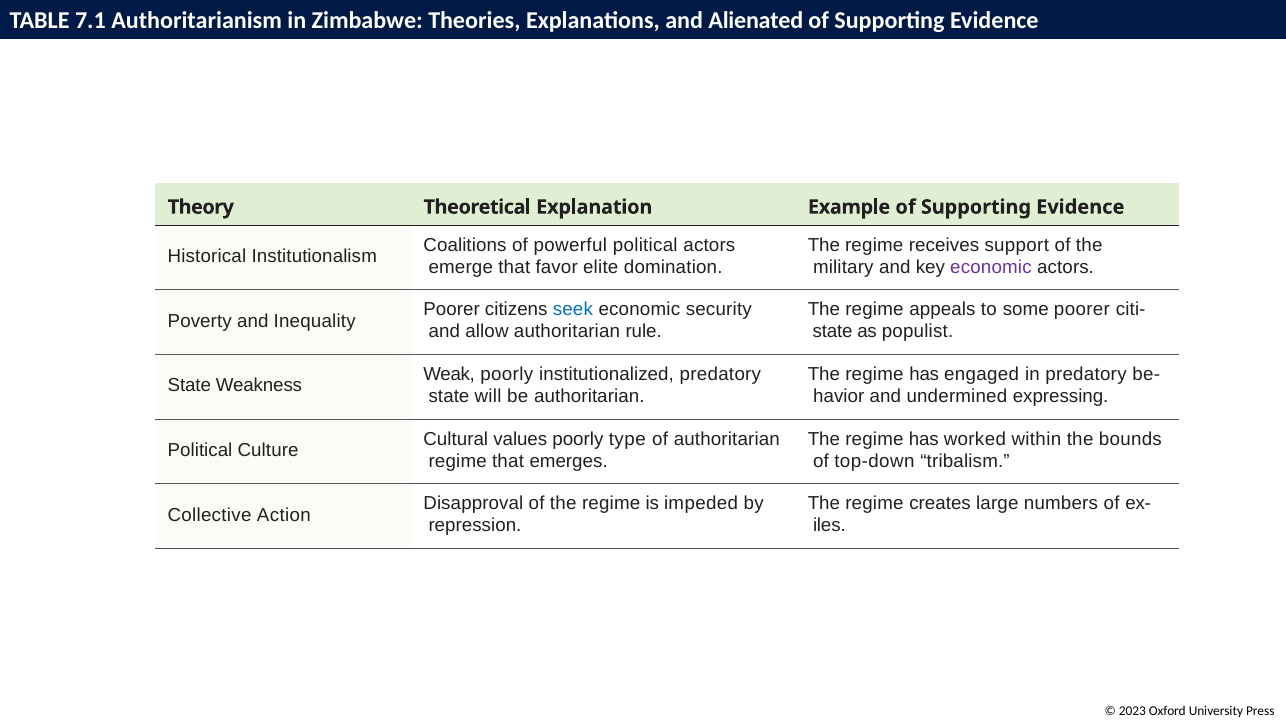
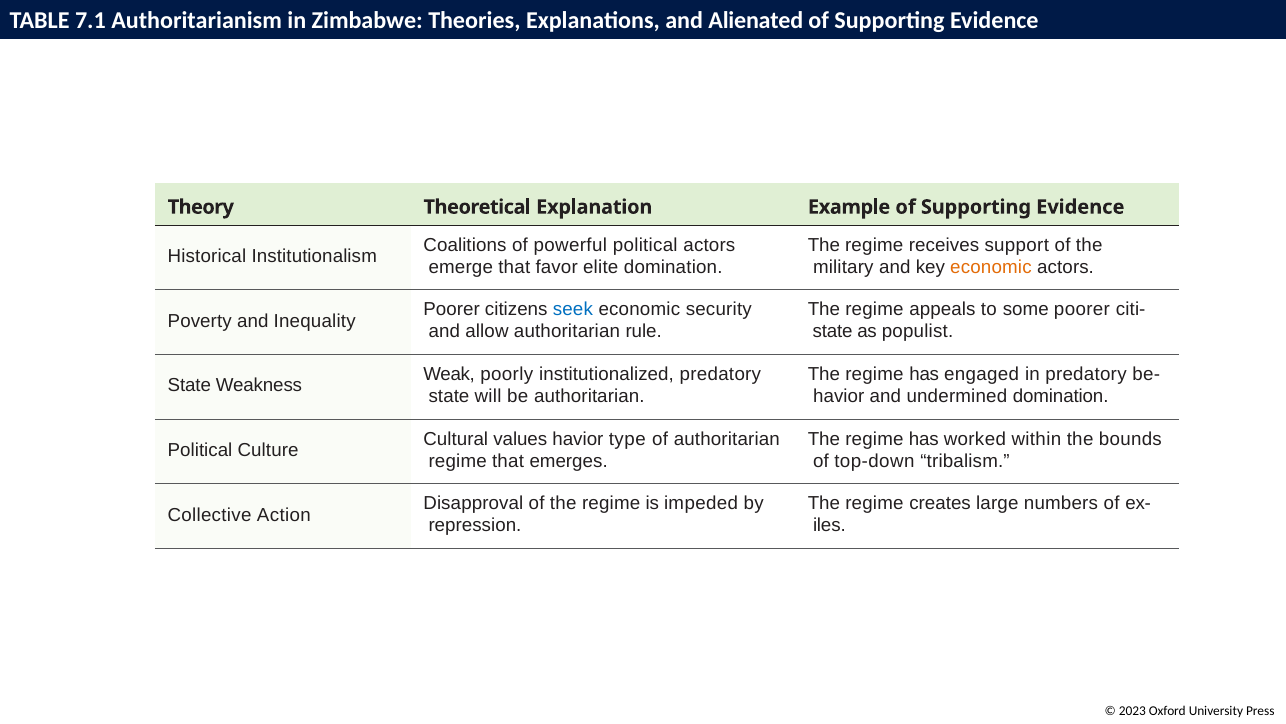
economic colour: purple -> orange (991, 267)
undermined expressing: expressing -> domination (1061, 396)
values poorly: poorly -> havior (578, 439)
